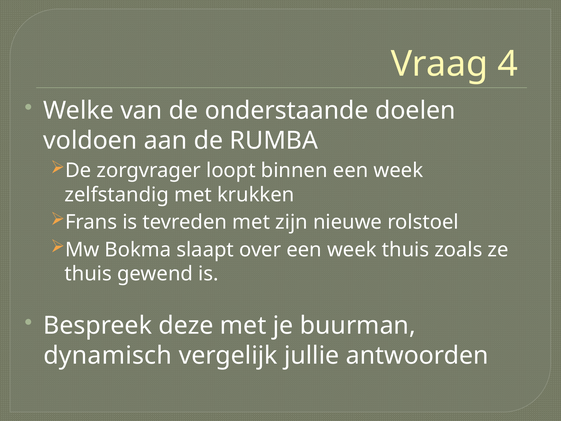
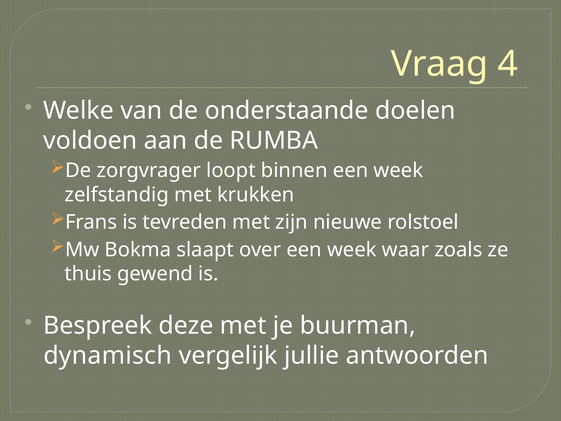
week thuis: thuis -> waar (406, 249)
